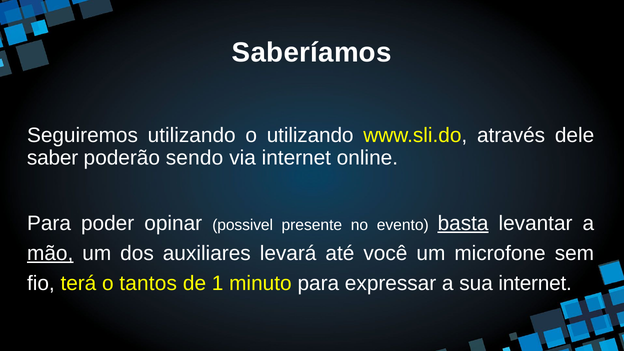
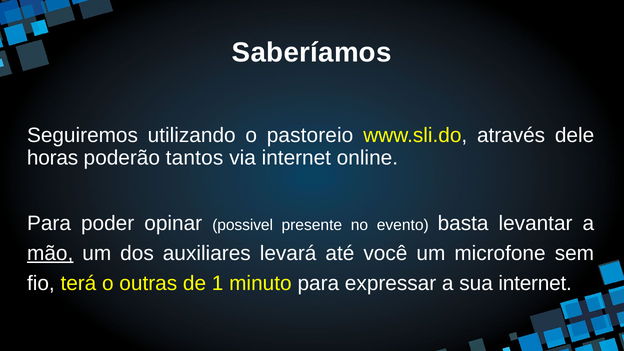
o utilizando: utilizando -> pastoreio (310, 135)
saber: saber -> horas (53, 158)
sendo: sendo -> tantos (195, 158)
basta underline: present -> none (463, 223)
tantos: tantos -> outras (148, 283)
